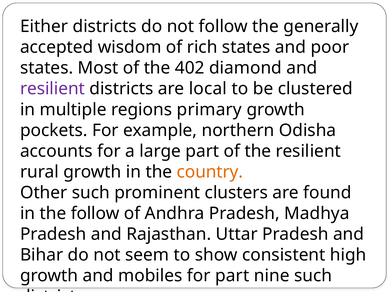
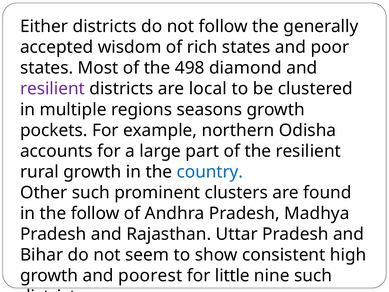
402: 402 -> 498 (190, 68)
primary: primary -> seasons (209, 109)
country colour: orange -> blue (210, 172)
mobiles: mobiles -> poorest (150, 275)
for part: part -> little (232, 275)
